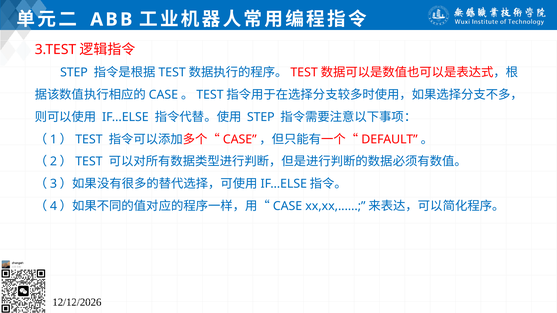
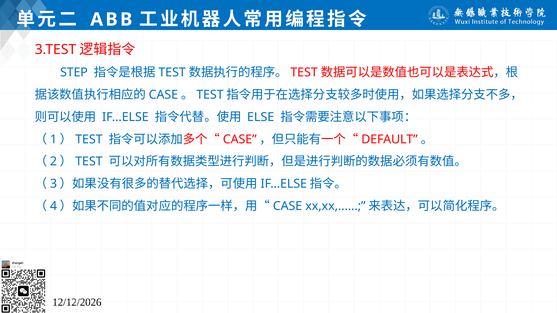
STEP: STEP -> ELSE (261, 117)
